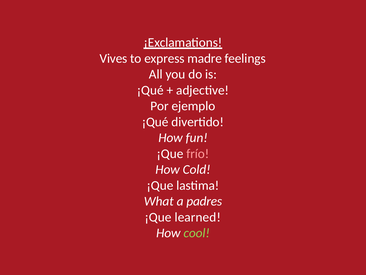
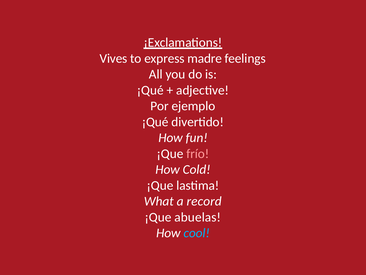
padres: padres -> record (204, 201)
learned: learned -> abuelas (198, 217)
cool colour: light green -> light blue (197, 233)
